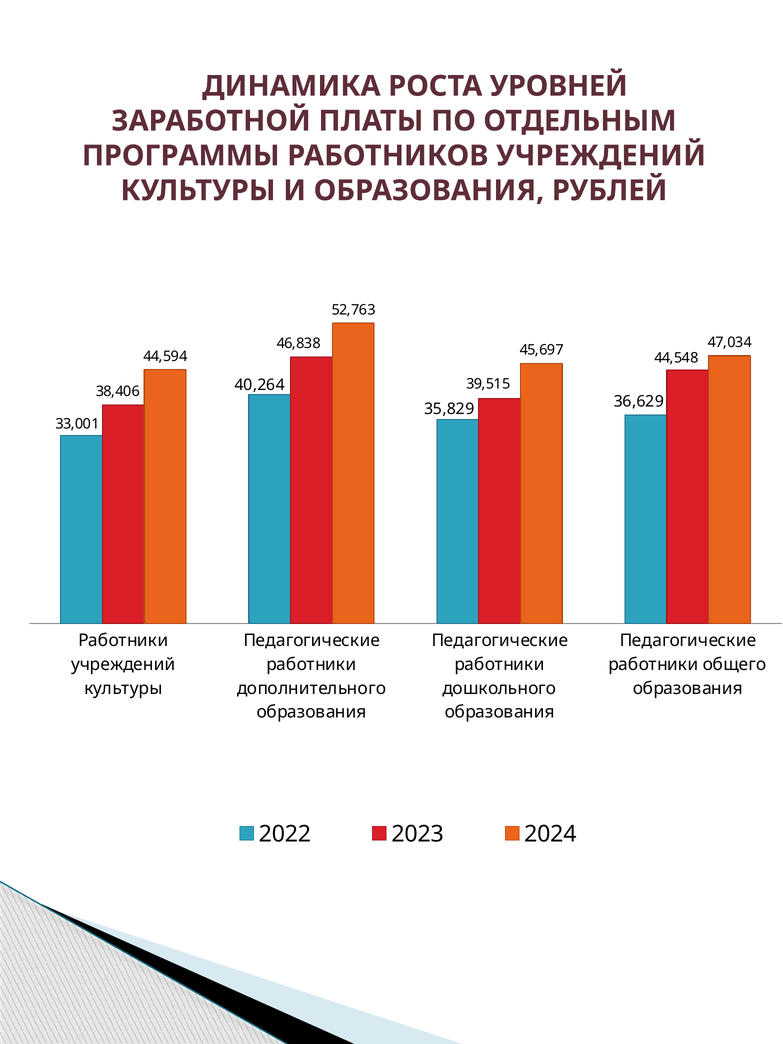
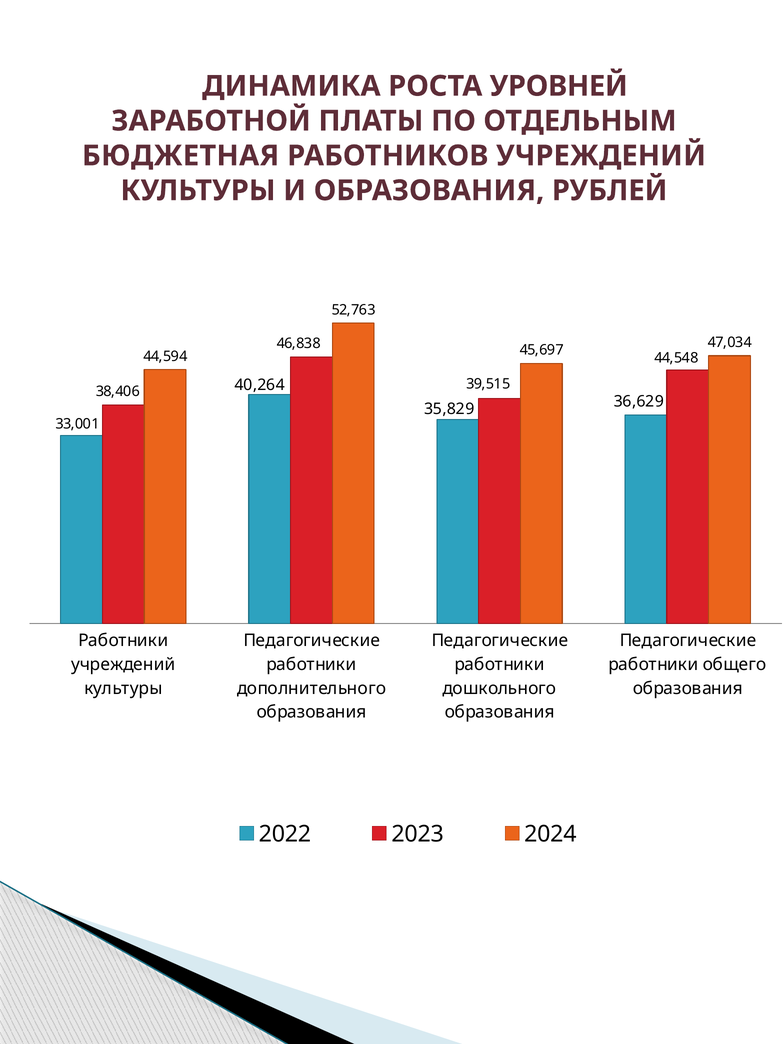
ПРОГРАММЫ: ПРОГРАММЫ -> БЮДЖЕТНАЯ (181, 156)
